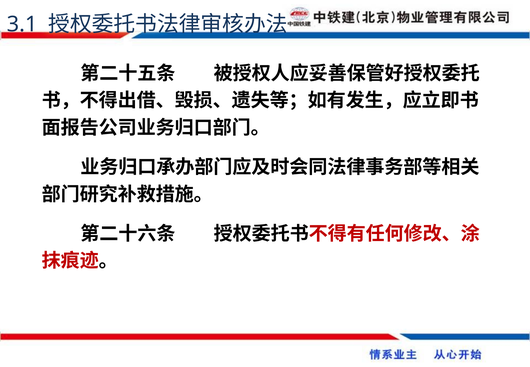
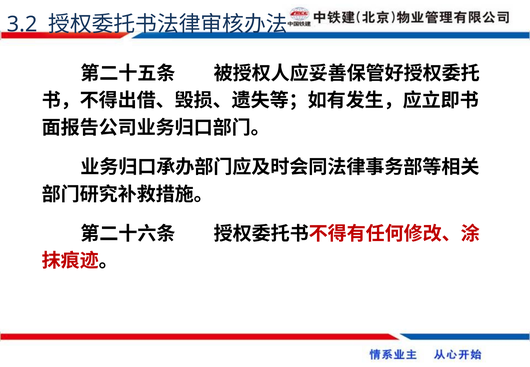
3.1: 3.1 -> 3.2 (22, 24)
